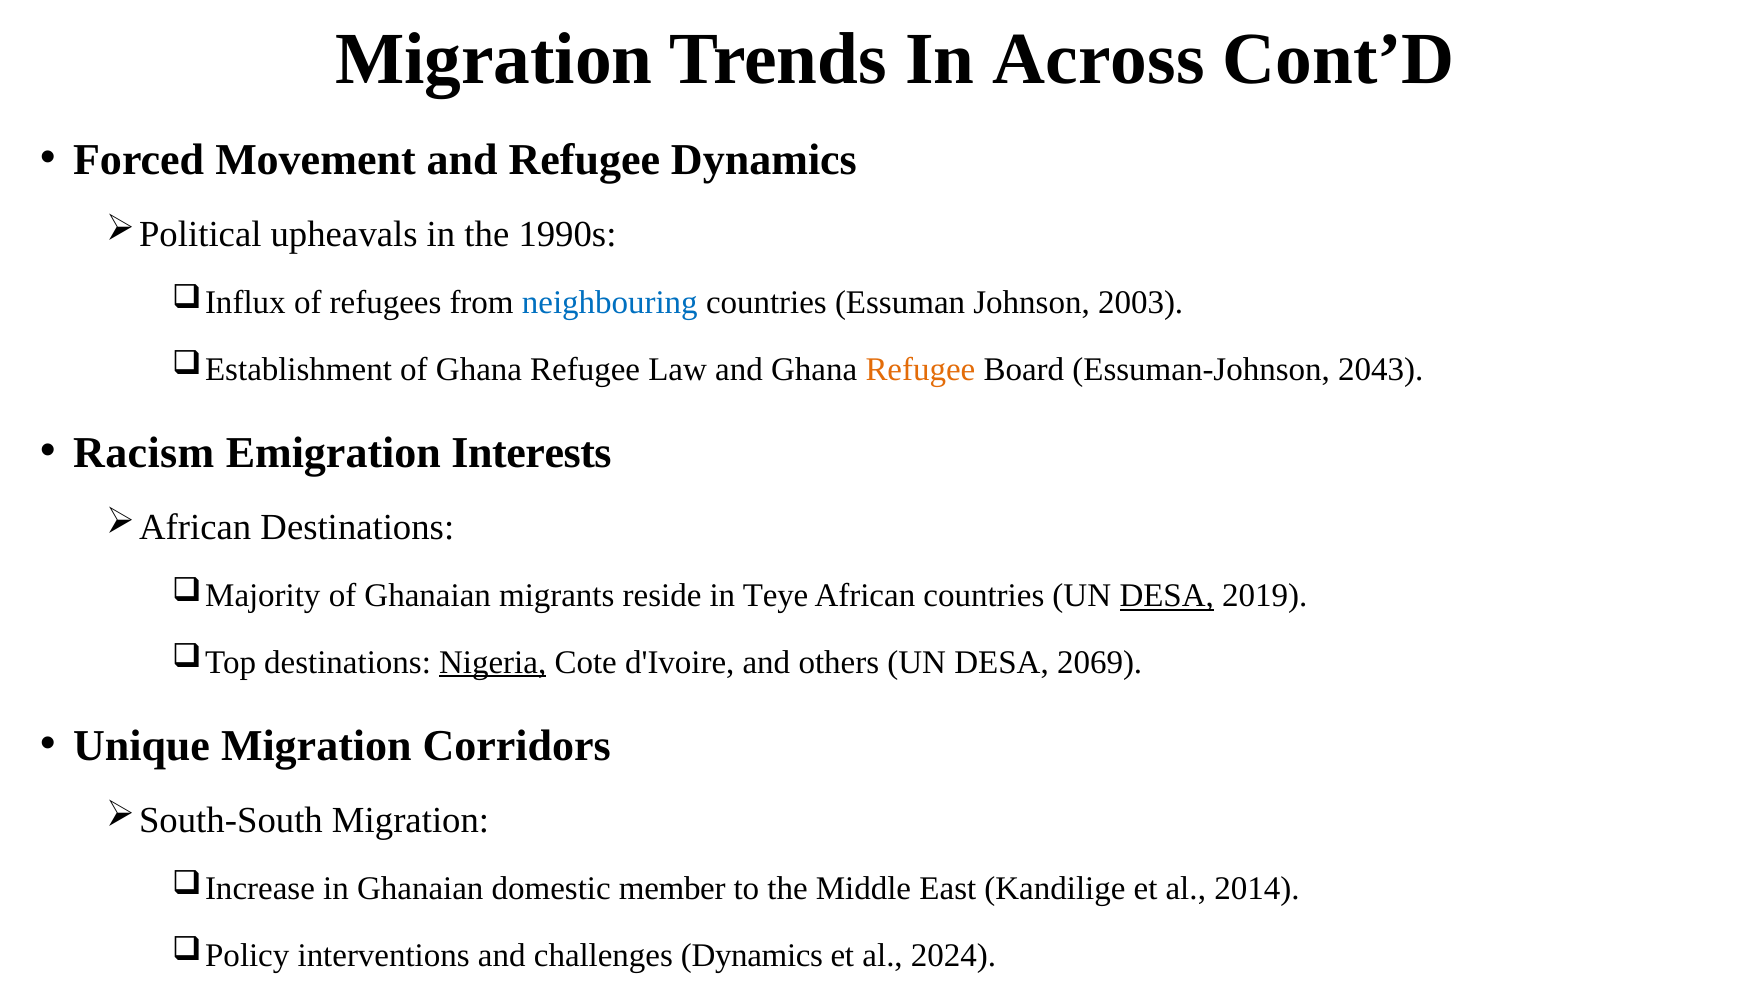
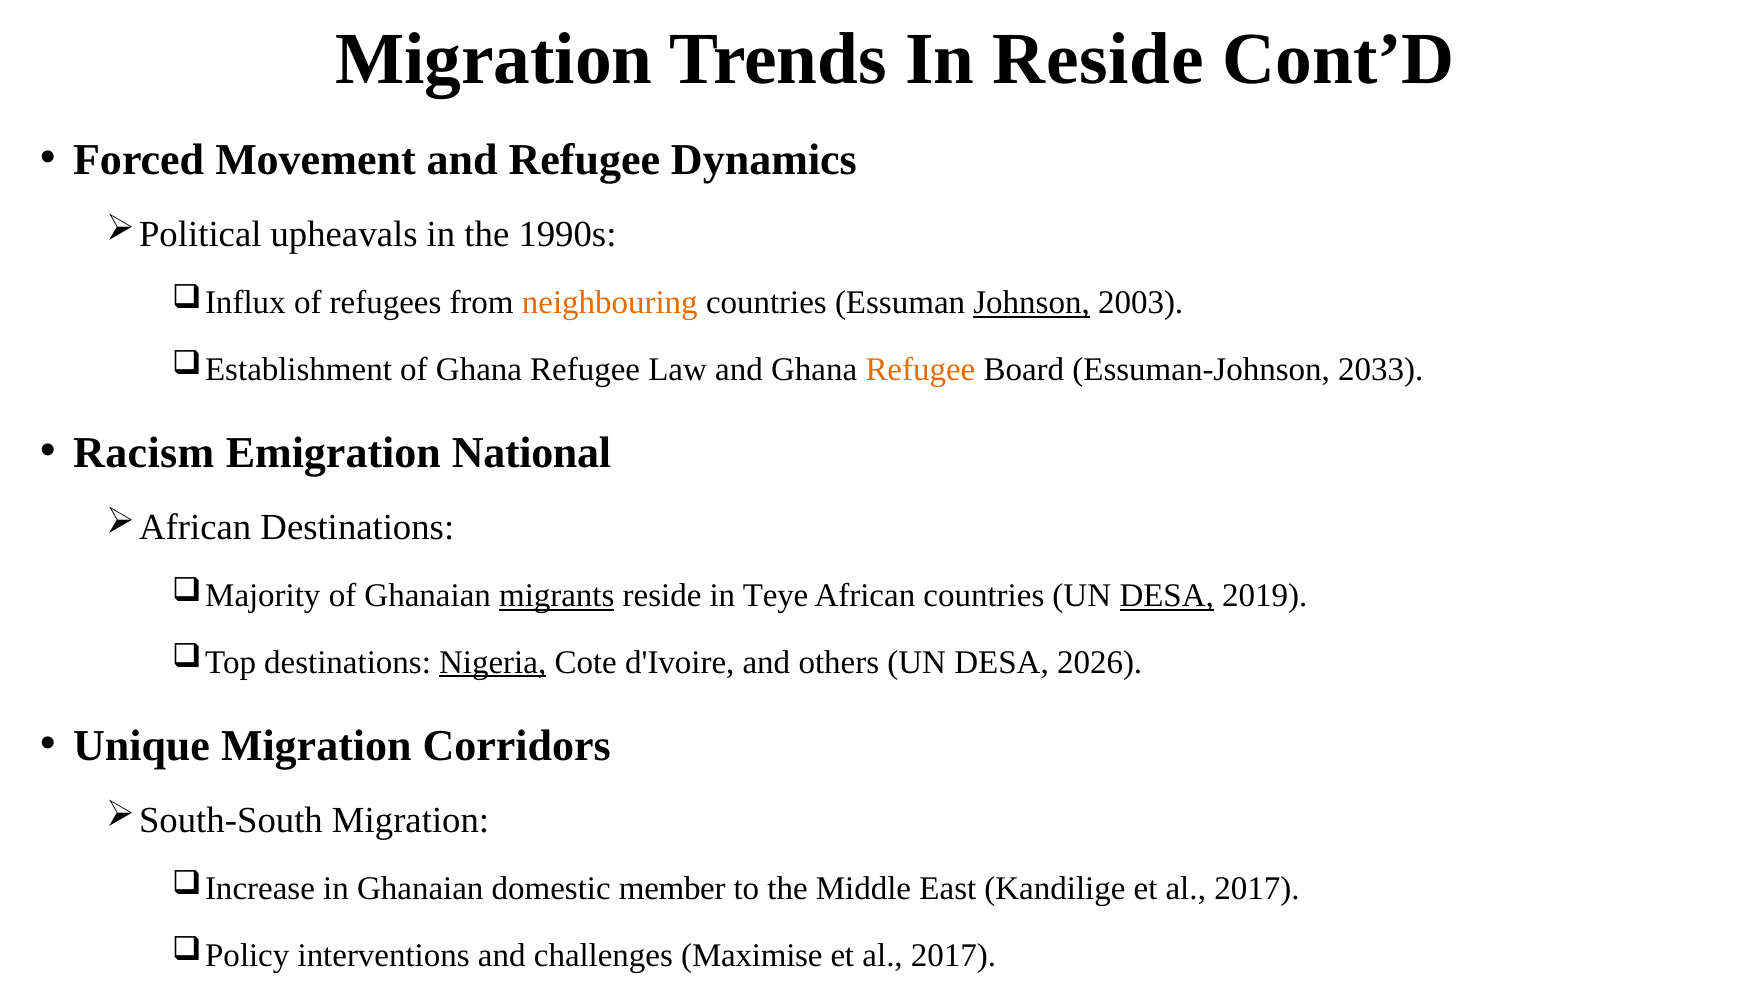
In Across: Across -> Reside (1098, 59)
neighbouring colour: blue -> orange (610, 303)
Johnson underline: none -> present (1032, 303)
2043: 2043 -> 2033 (1381, 369)
Interests: Interests -> National (531, 453)
migrants underline: none -> present (557, 596)
2069: 2069 -> 2026 (1100, 662)
Kandilige et al 2014: 2014 -> 2017 (1257, 889)
challenges Dynamics: Dynamics -> Maximise (752, 955)
2024: 2024 -> 2017 (954, 955)
